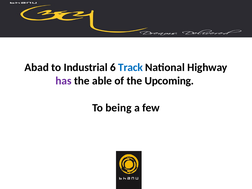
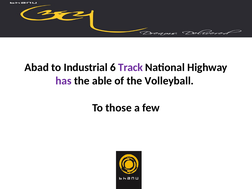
Track colour: blue -> purple (130, 67)
Upcoming: Upcoming -> Volleyball (169, 81)
being: being -> those (119, 108)
